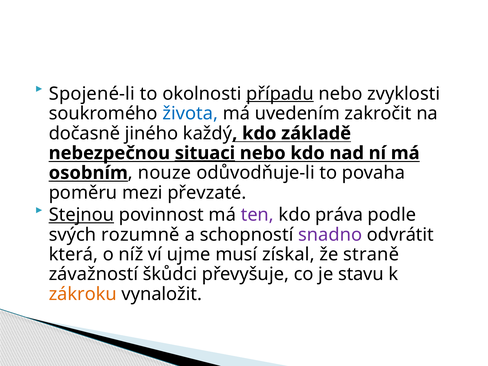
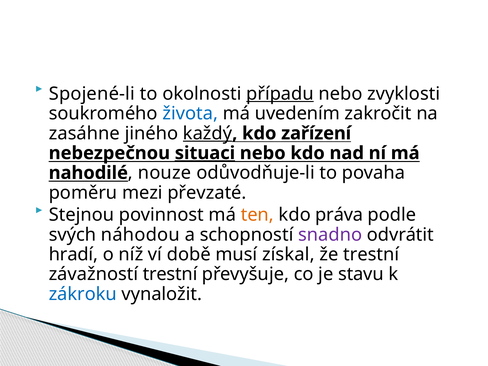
dočasně: dočasně -> zasáhne (84, 133)
každý underline: none -> present (208, 133)
základě: základě -> zařízení (316, 133)
osobním: osobním -> nahodilé (88, 173)
Stejnou underline: present -> none (81, 215)
ten colour: purple -> orange (257, 215)
rozumně: rozumně -> náhodou (140, 235)
která: která -> hradí (73, 254)
ujme: ujme -> době (189, 254)
že straně: straně -> trestní (371, 254)
závažností škůdci: škůdci -> trestní (170, 274)
zákroku colour: orange -> blue (83, 294)
